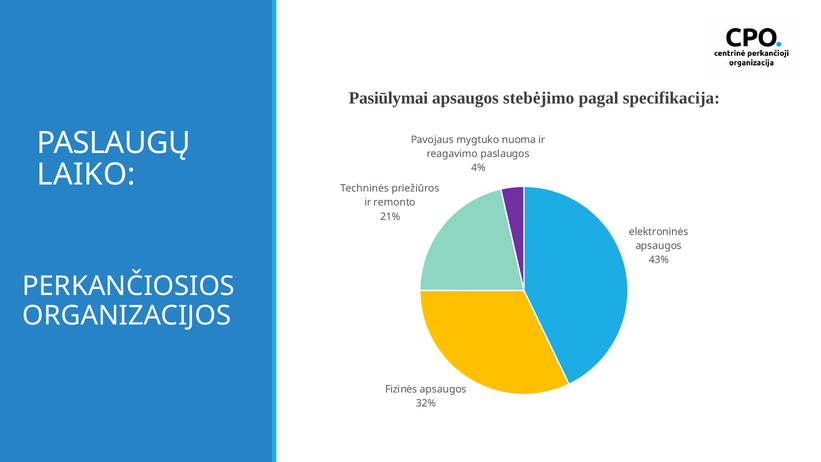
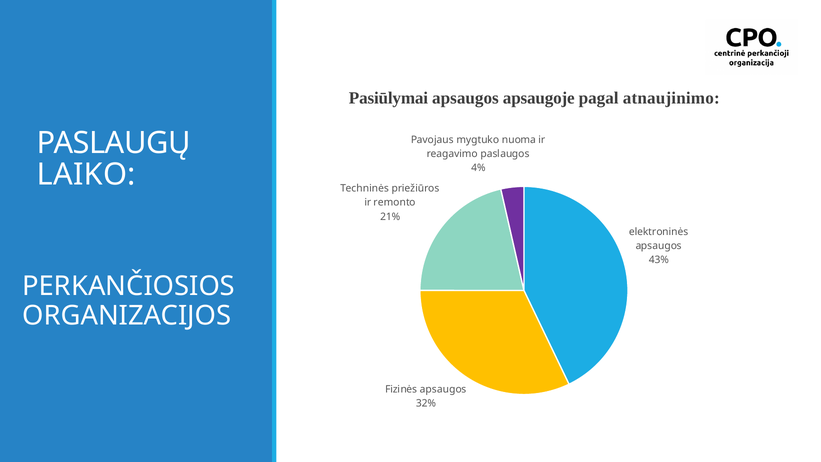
stebėjimo: stebėjimo -> apsaugoje (539, 98)
specifikacija: specifikacija -> atnaujinimo (671, 98)
